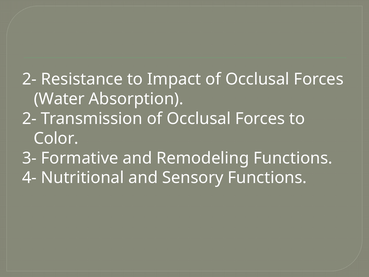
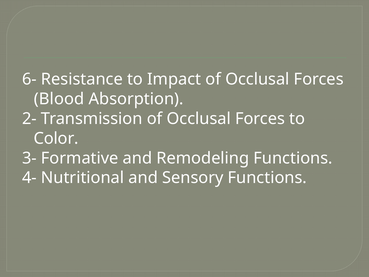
2-: 2- -> 6- (29, 79)
Water: Water -> Blood (59, 99)
